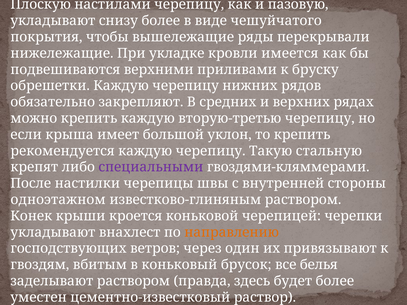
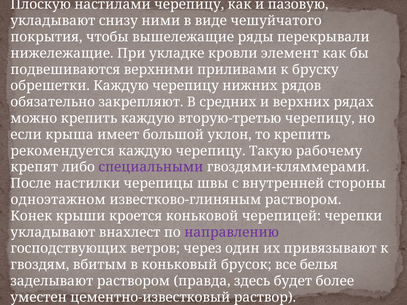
снизу более: более -> ними (161, 21)
имеется: имеется -> элемент (290, 53)
стальную: стальную -> рабочему (329, 151)
направлению colour: orange -> purple (232, 232)
